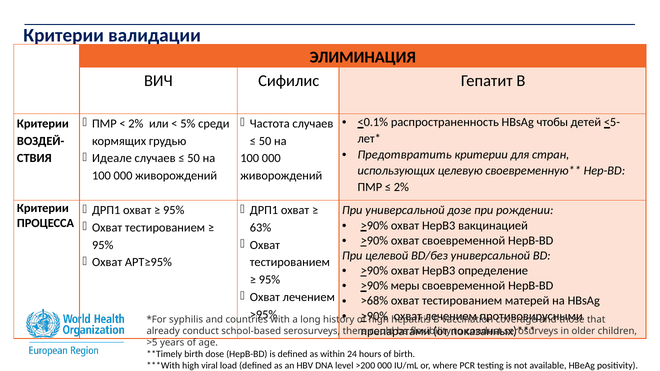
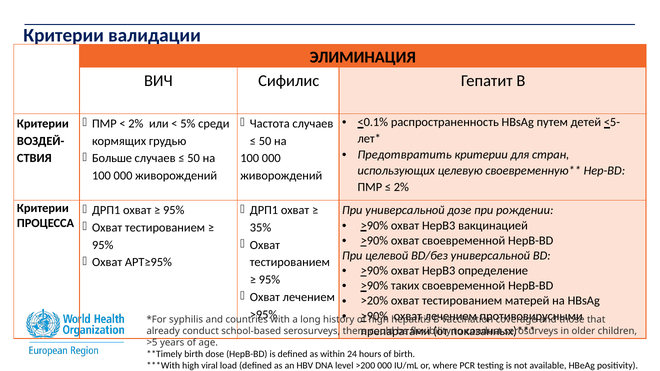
чтобы: чтобы -> путем (552, 122)
Идеале: Идеале -> Больше (112, 158)
63%: 63% -> 35% (261, 228)
меры: меры -> таких (405, 286)
>68%: >68% -> >20% (374, 301)
